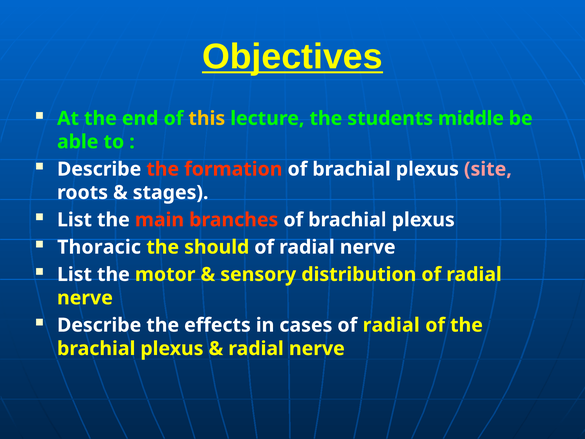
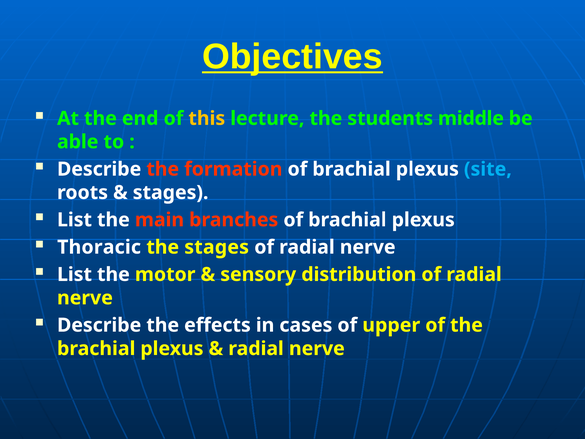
site colour: pink -> light blue (488, 169)
the should: should -> stages (217, 247)
cases of radial: radial -> upper (391, 325)
